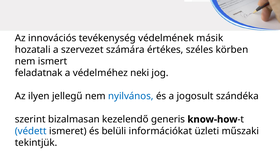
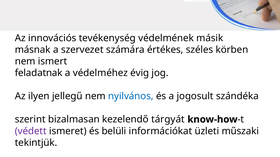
hozatali: hozatali -> másnak (33, 50)
neki: neki -> évig (140, 73)
generis: generis -> tárgyát (168, 120)
védett colour: blue -> purple (31, 131)
